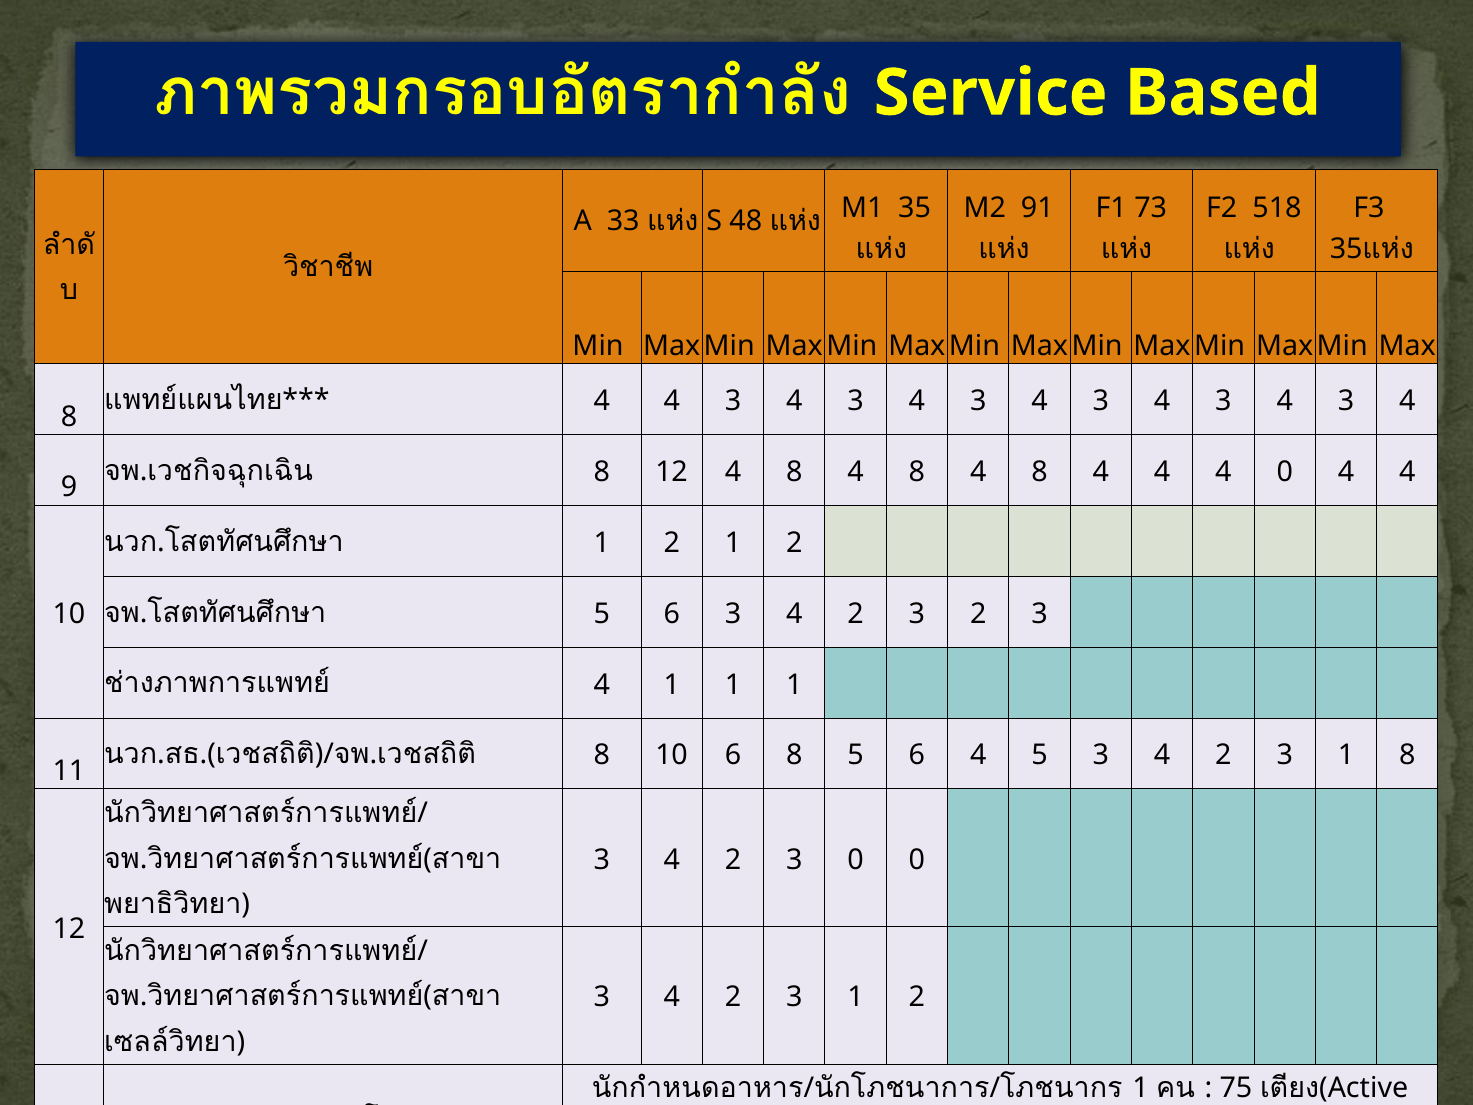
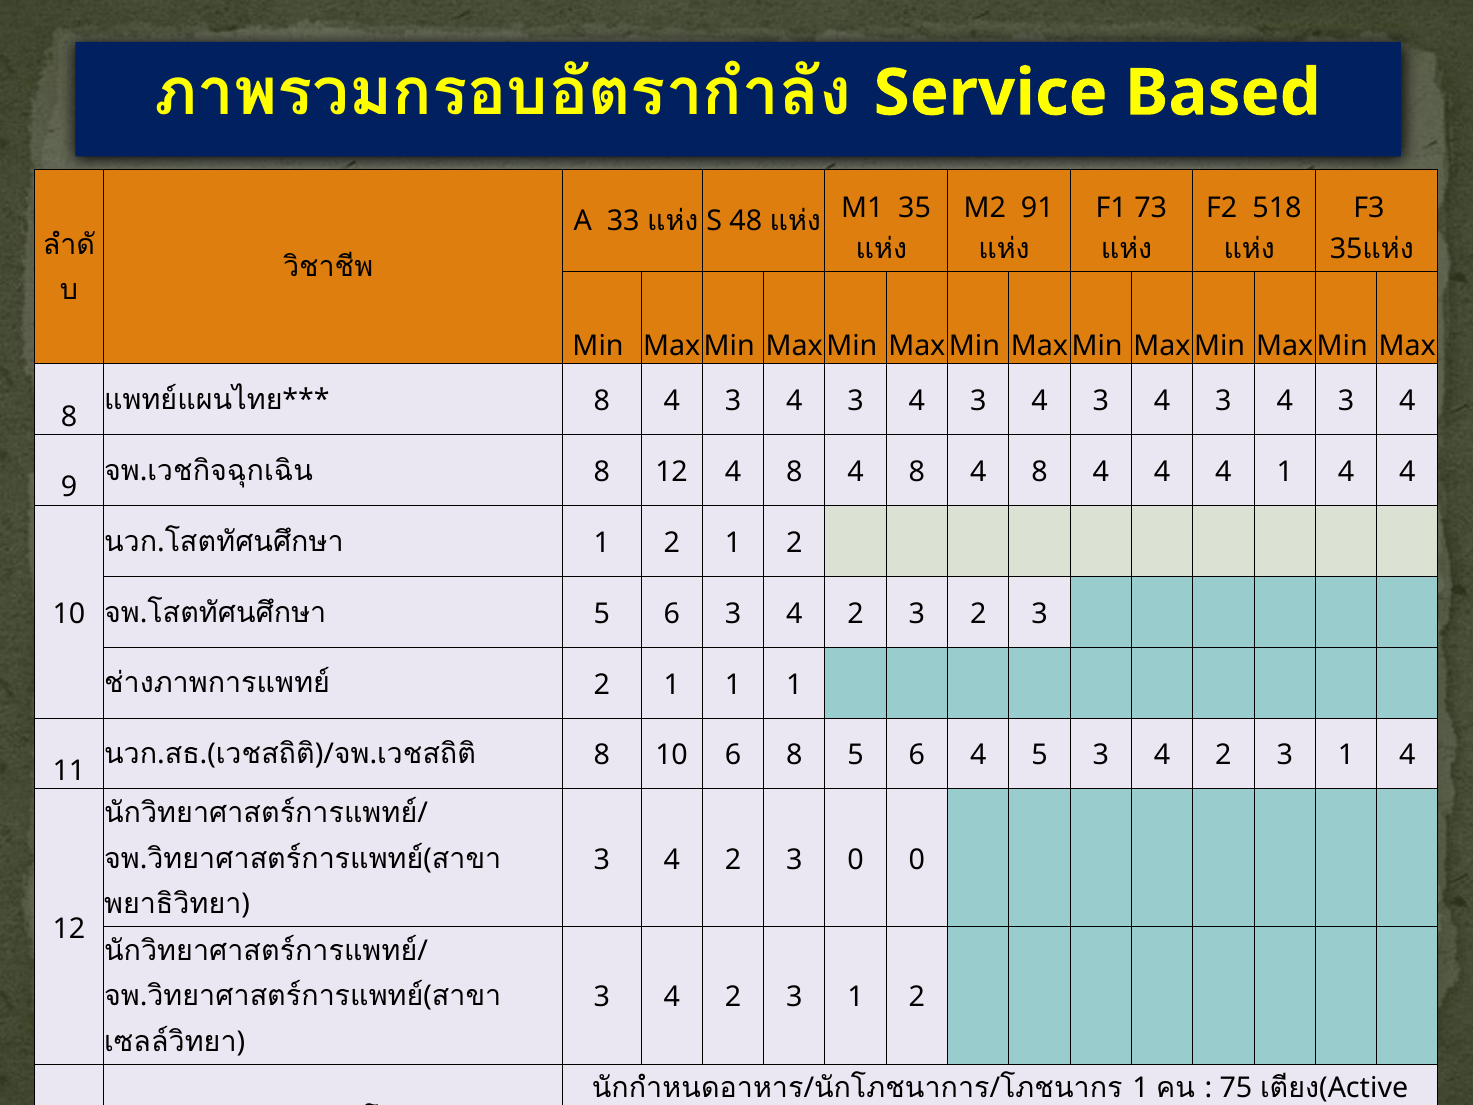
4: 4 -> 8 (602, 401)
4 0: 0 -> 1 (1285, 472)
4: 4 -> 2 (602, 684)
3 1 8: 8 -> 4 (1407, 755)
